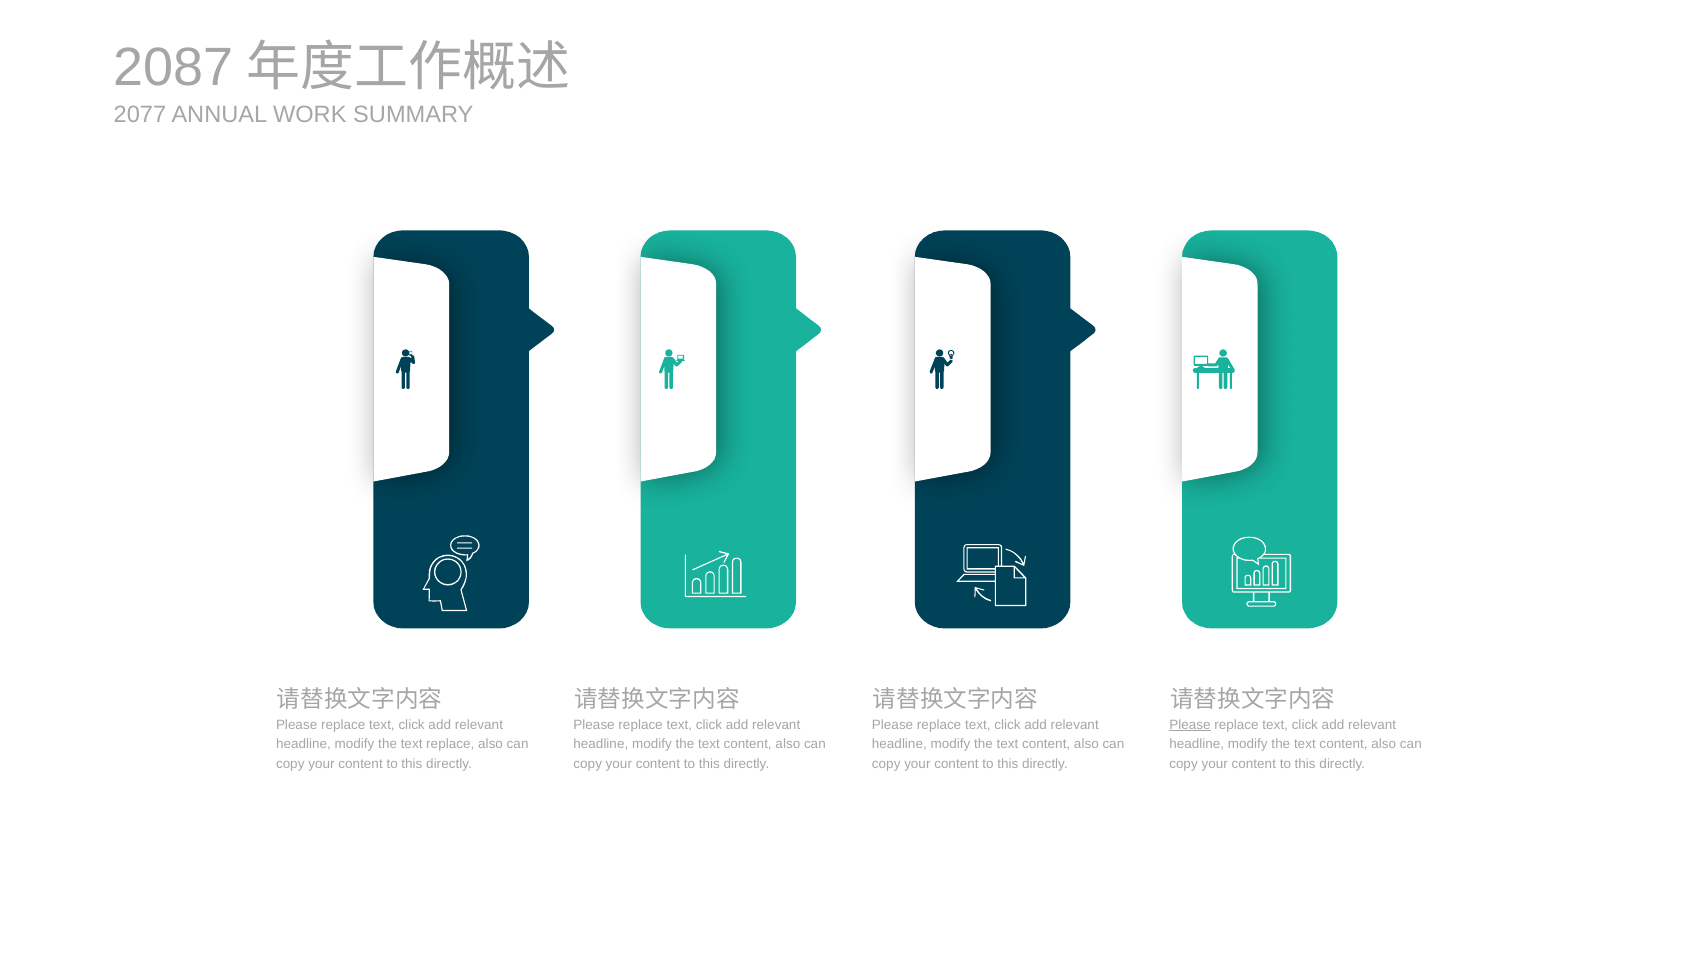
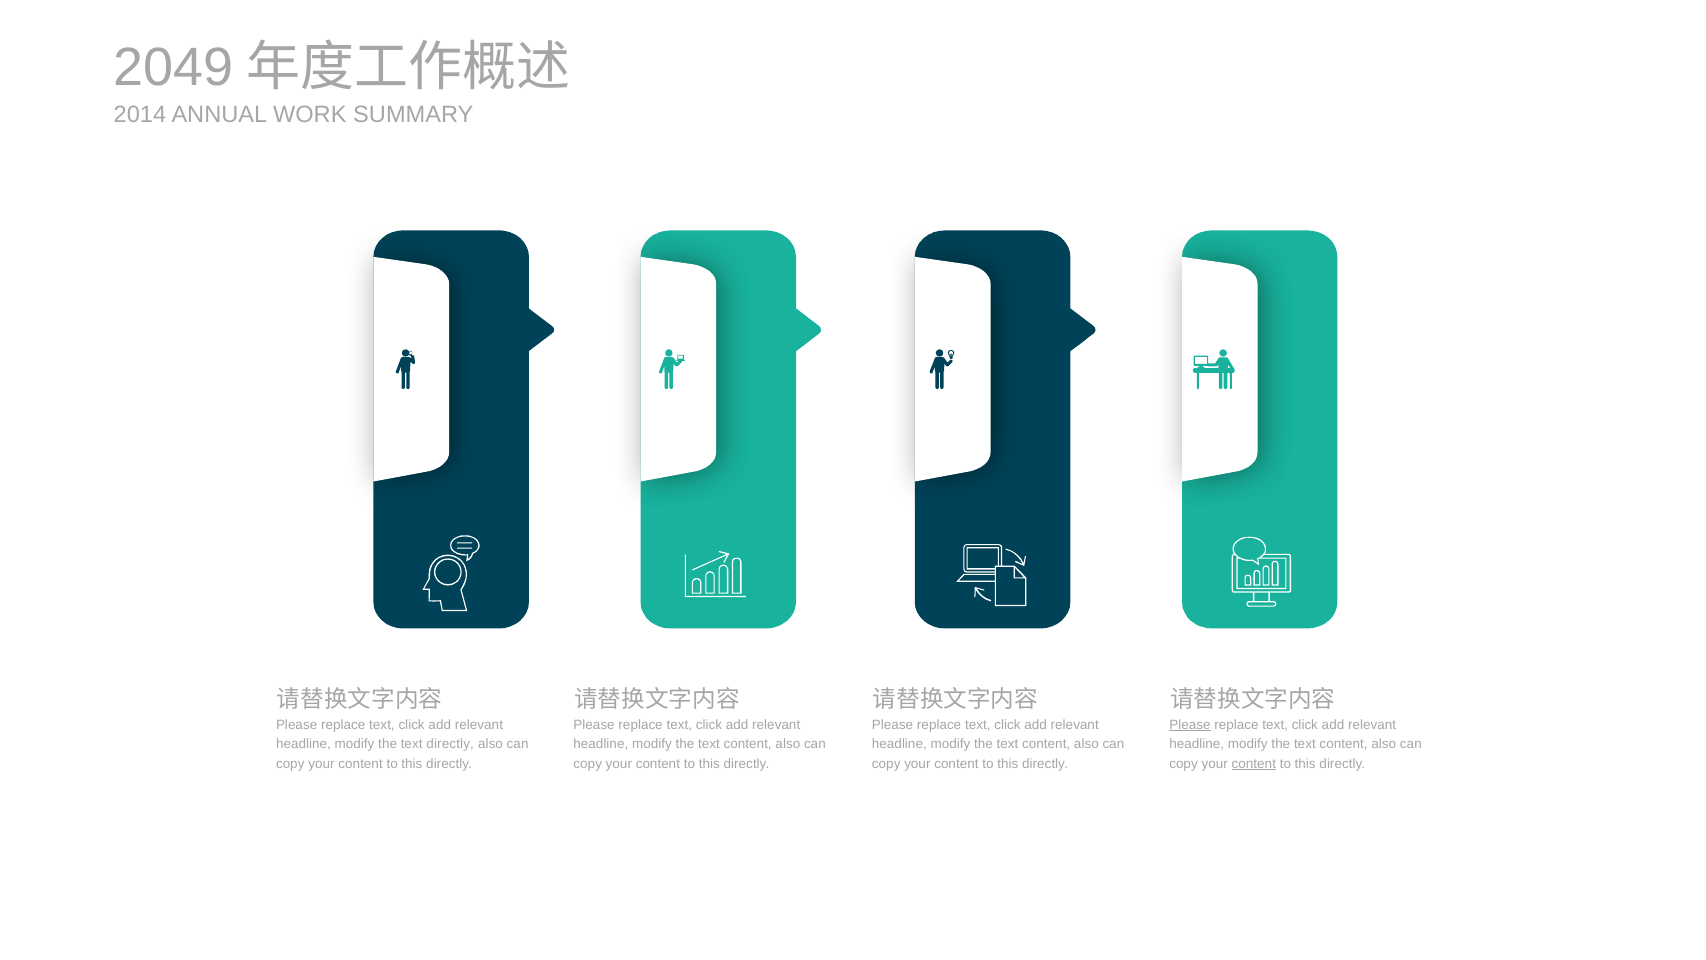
2087: 2087 -> 2049 (174, 67)
2077: 2077 -> 2014 (140, 114)
text replace: replace -> directly (450, 744)
content underline: none -> present (1254, 763)
